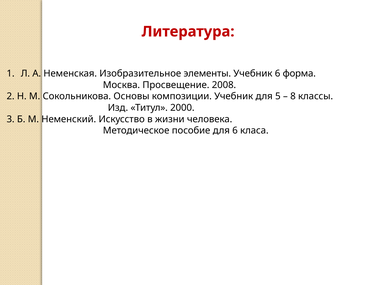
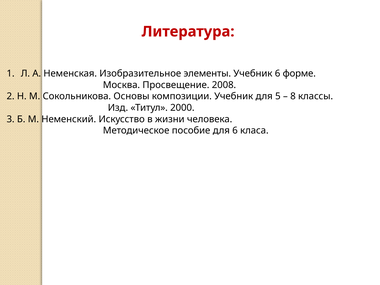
форма: форма -> форме (299, 74)
